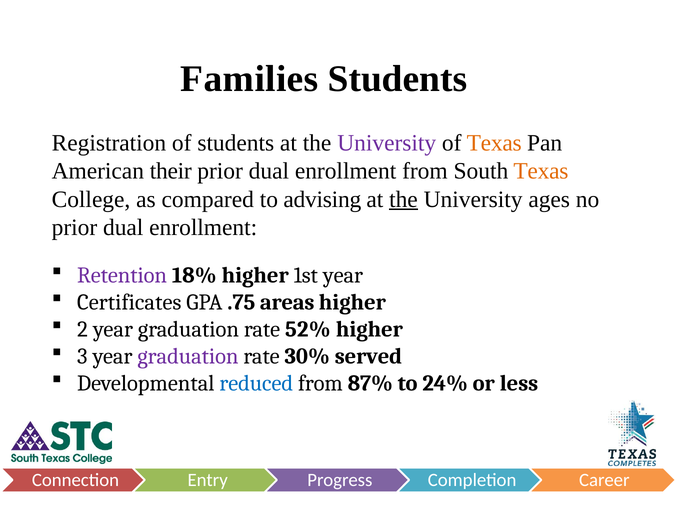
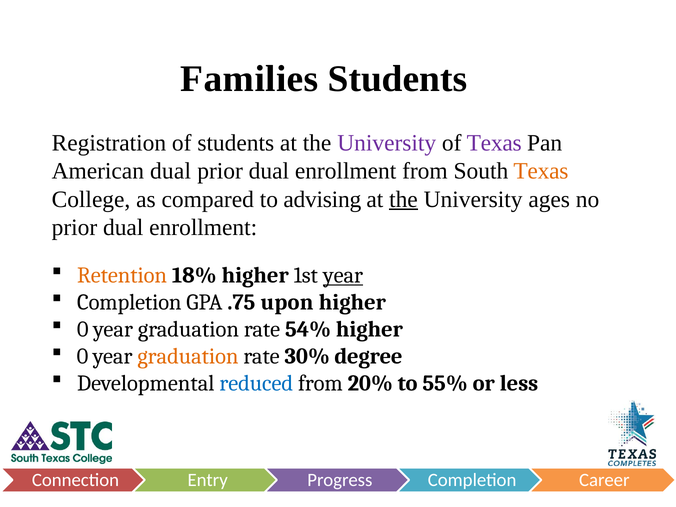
Texas colour: orange -> purple (494, 143)
American their: their -> dual (171, 171)
Retention colour: purple -> orange (122, 275)
year underline: none -> present (343, 275)
Certificates: Certificates -> Completion (129, 302)
areas: areas -> upon (287, 302)
2: 2 -> 0 (83, 329)
52%: 52% -> 54% (308, 329)
3: 3 -> 0 (82, 356)
graduation colour: purple -> orange (188, 356)
served: served -> degree (368, 356)
87%: 87% -> 20% (370, 383)
24%: 24% -> 55% (445, 383)
